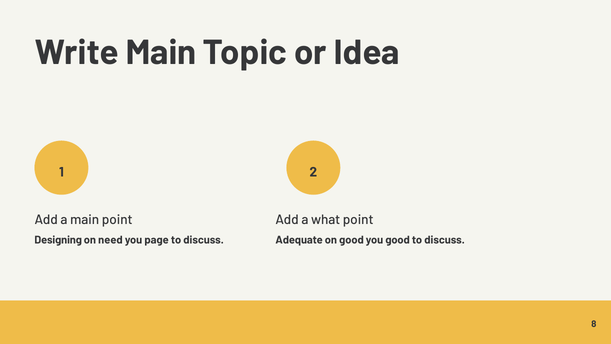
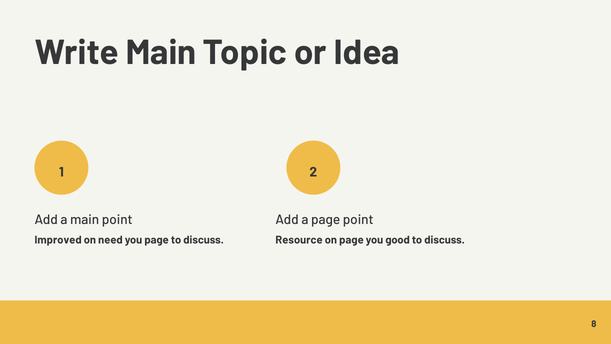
a what: what -> page (326, 220)
Designing: Designing -> Improved (58, 240)
Adequate: Adequate -> Resource (299, 240)
on good: good -> page (351, 240)
